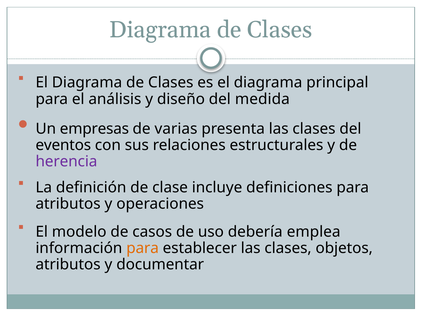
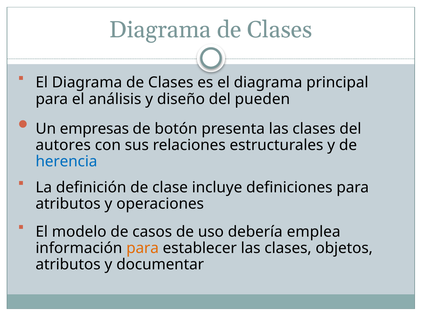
medida: medida -> pueden (262, 99)
varias: varias -> botón (176, 129)
eventos: eventos -> autores (63, 145)
herencia colour: purple -> blue (66, 162)
